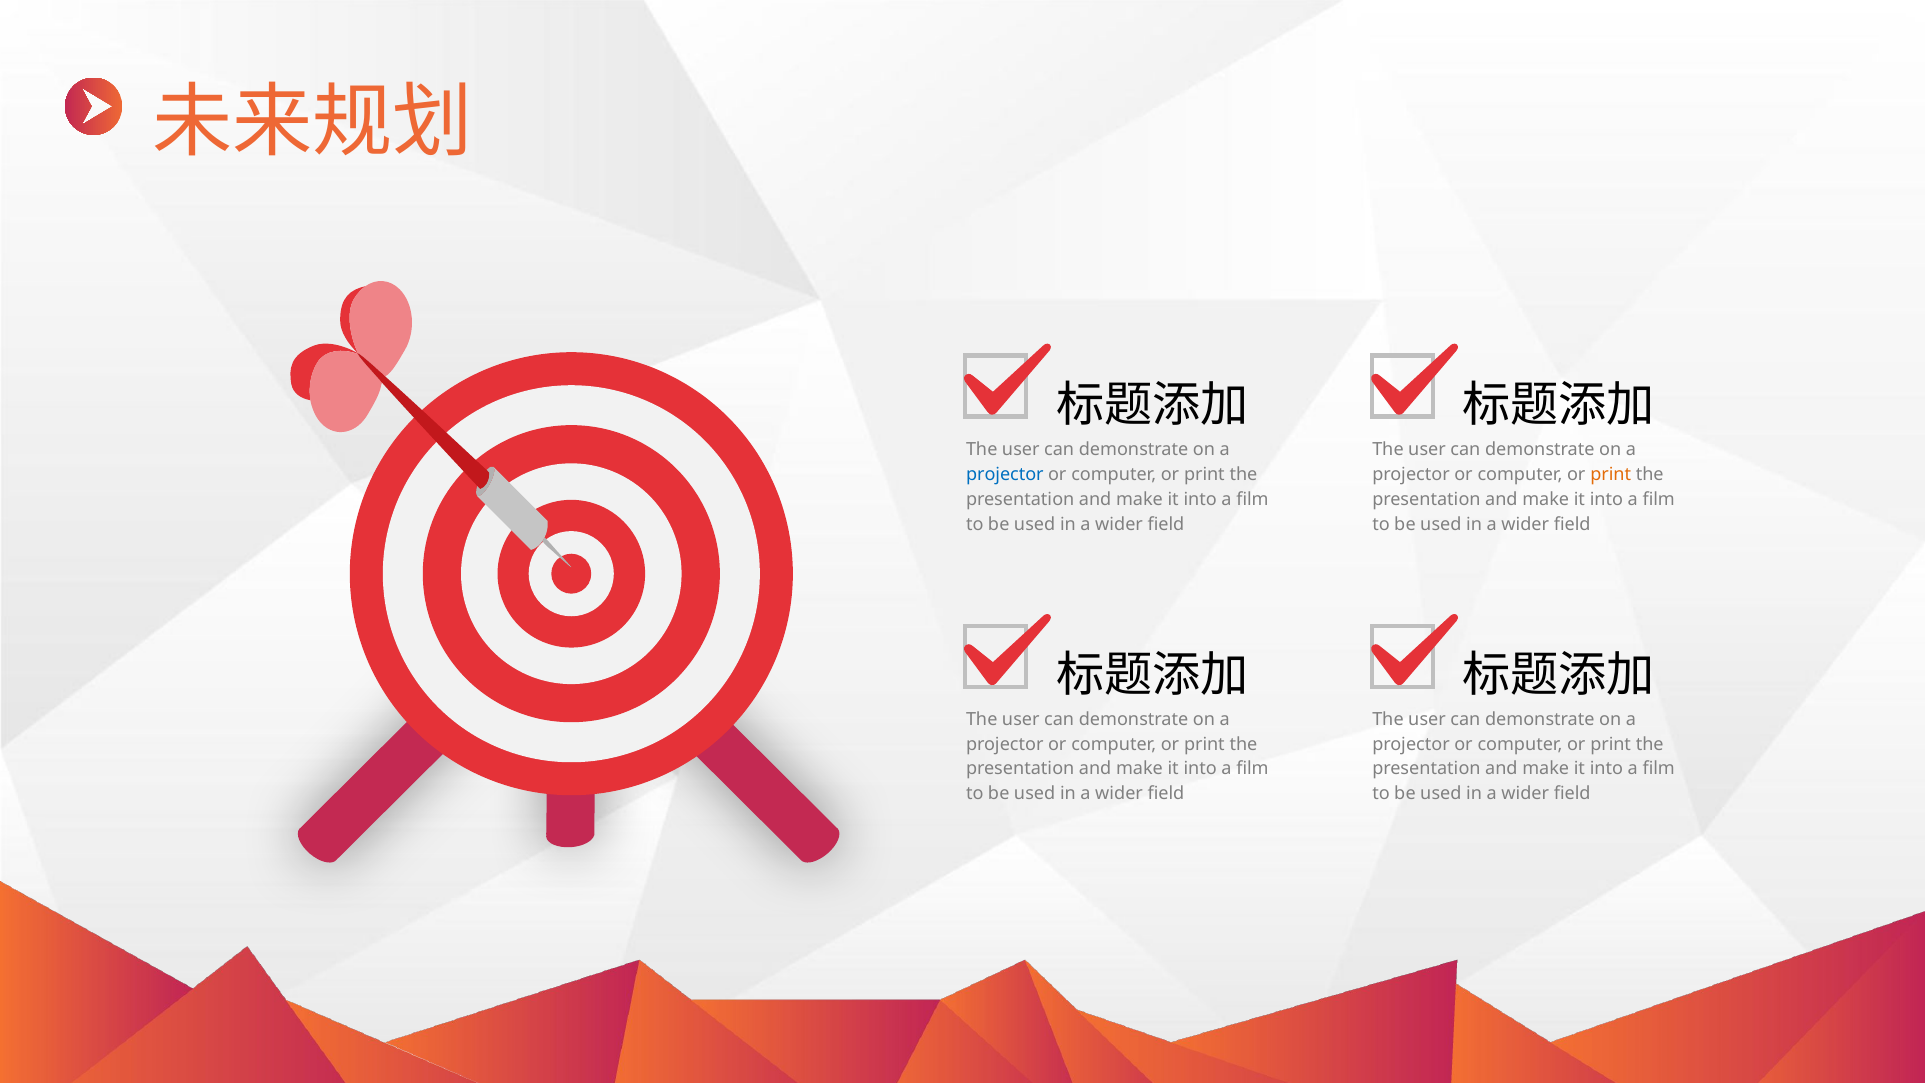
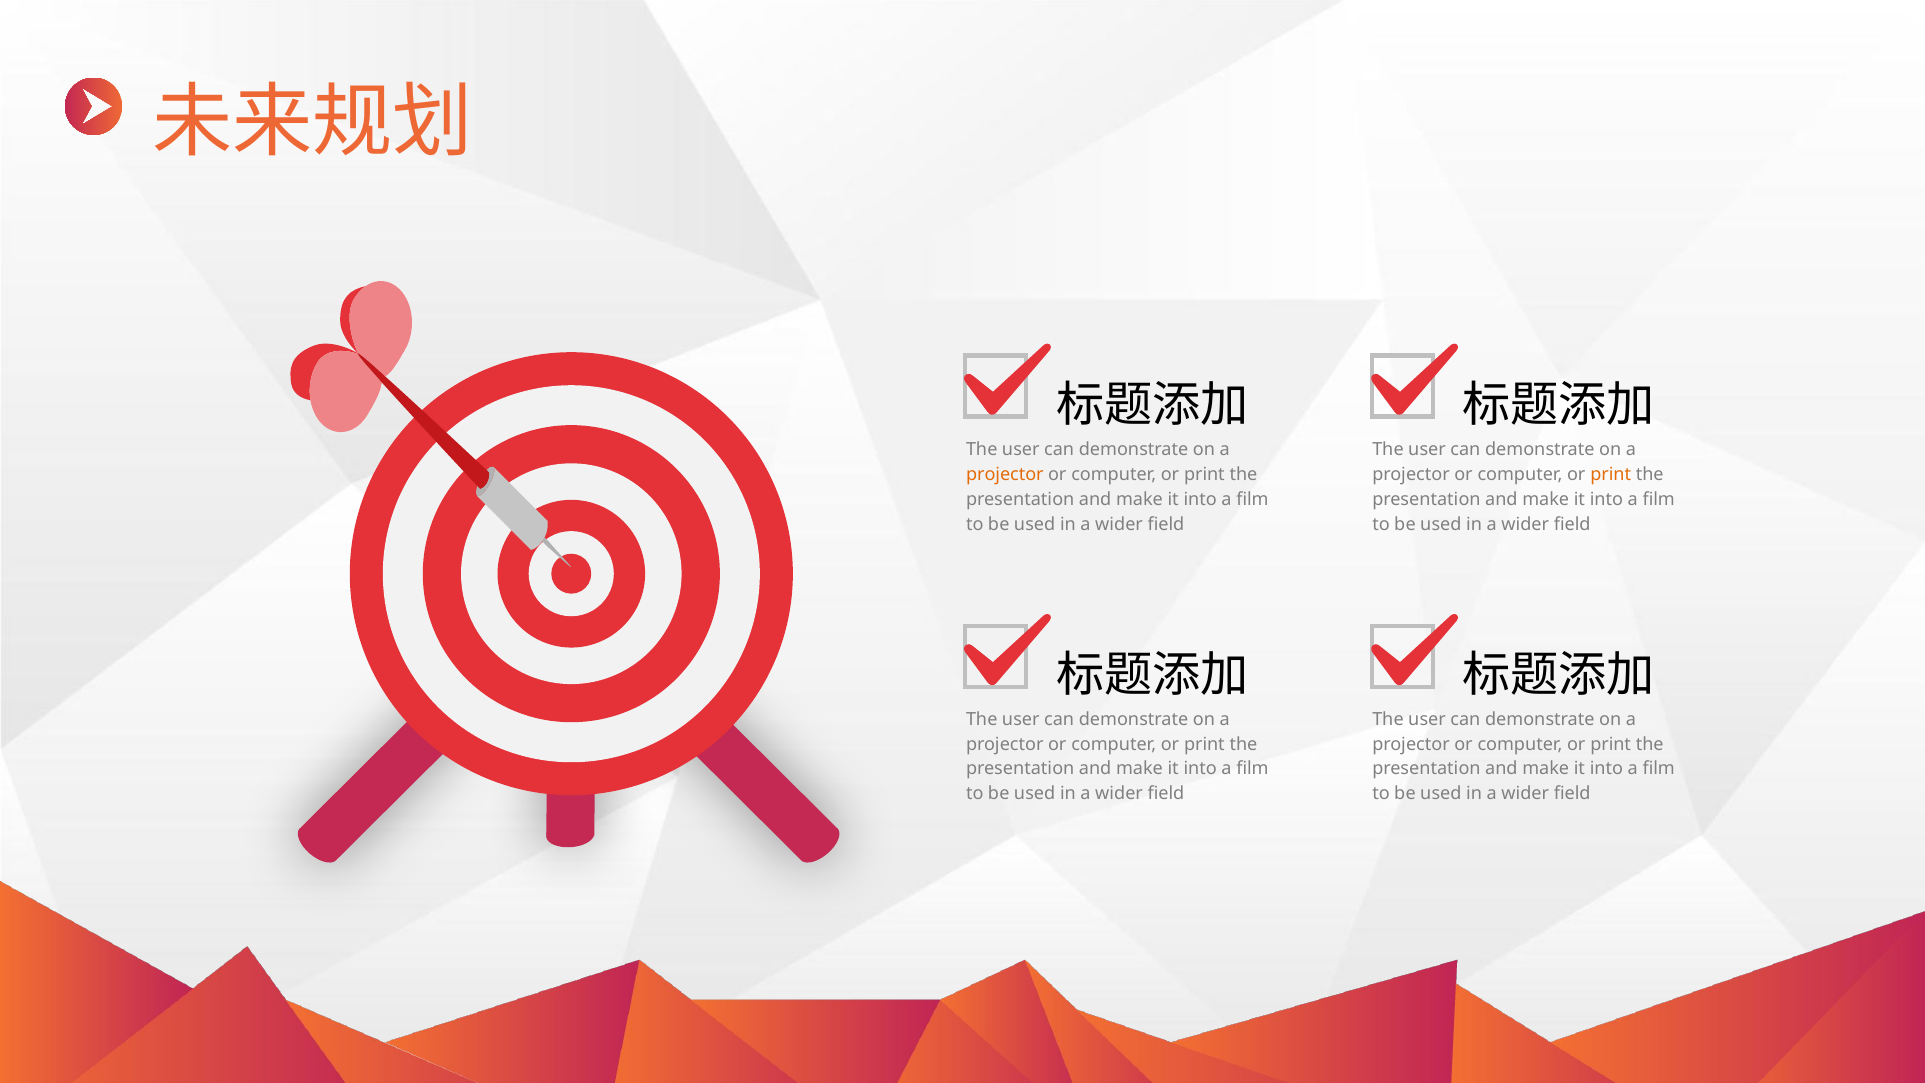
projector colour: blue -> orange (1005, 475)
